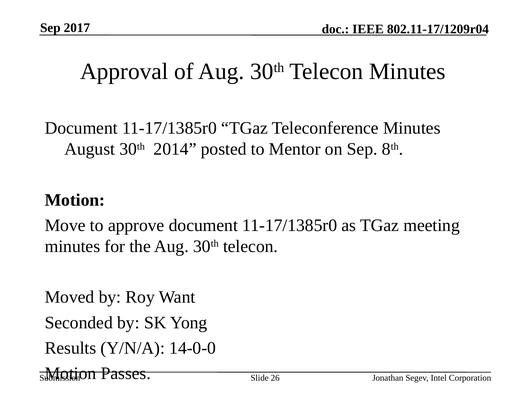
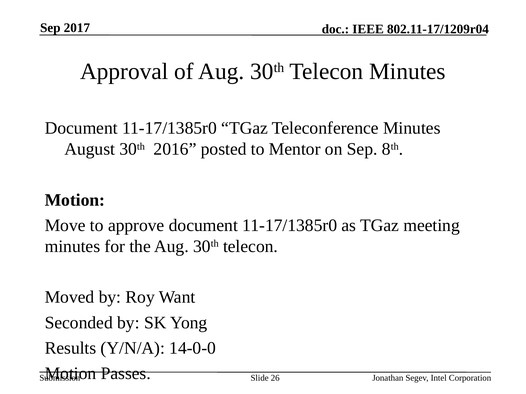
2014: 2014 -> 2016 (175, 149)
